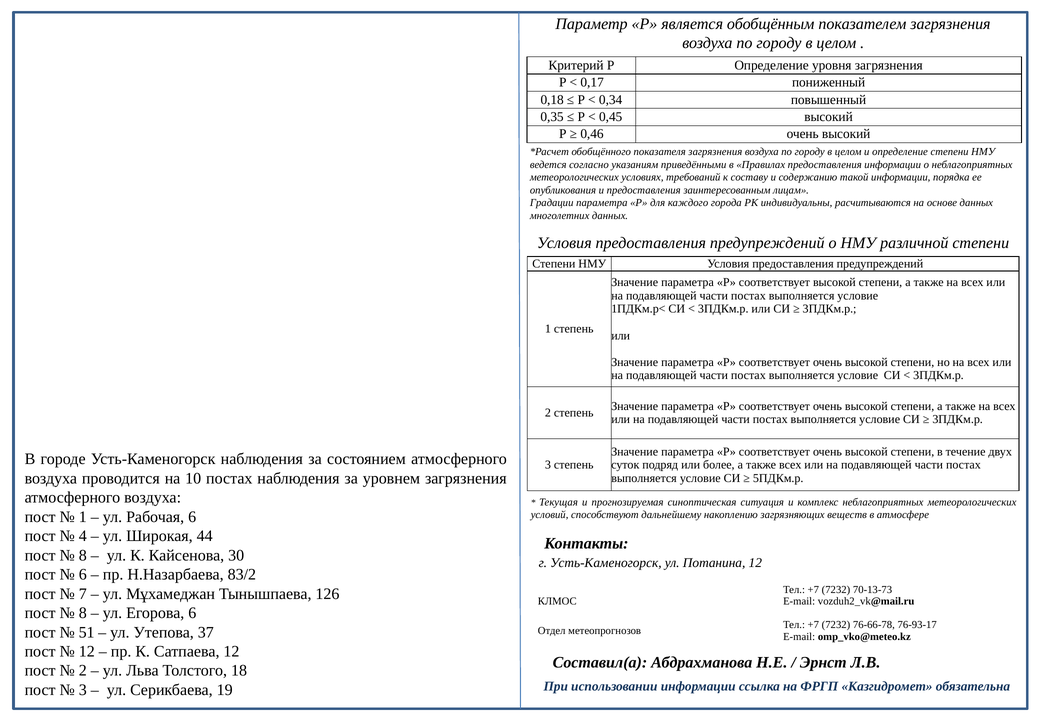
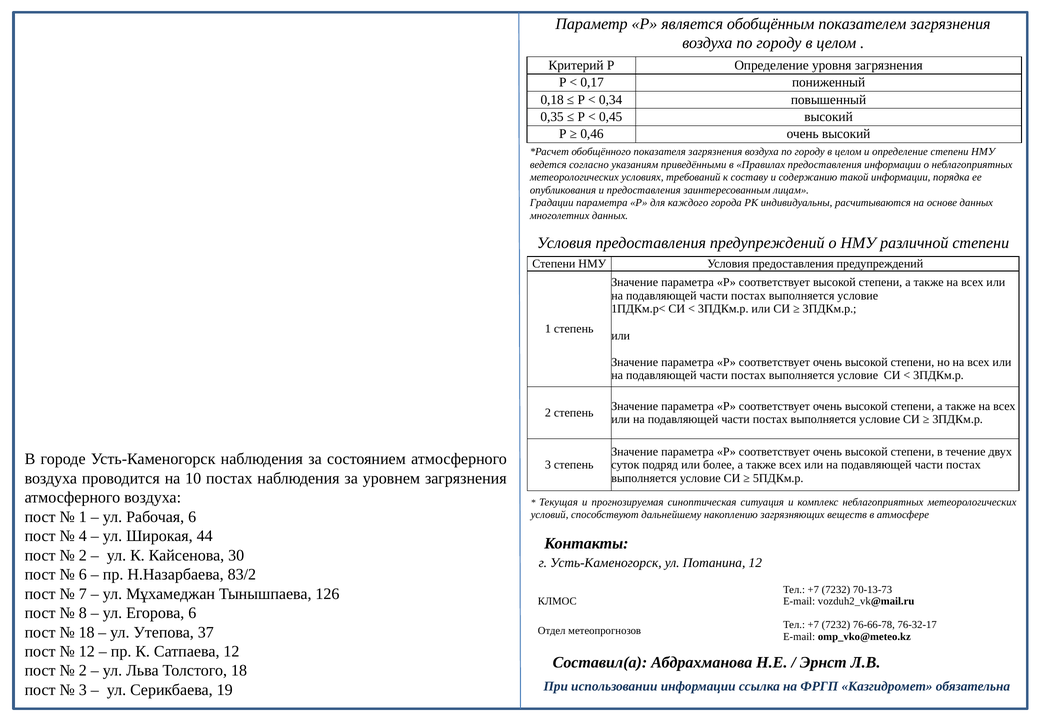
8: 8 -> 2 (83, 555)
76-93-17: 76-93-17 -> 76-32-17 (917, 624)
51: 51 -> 18 (87, 632)
